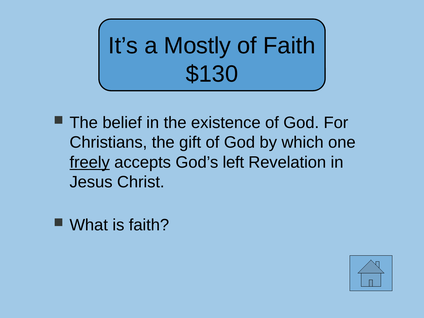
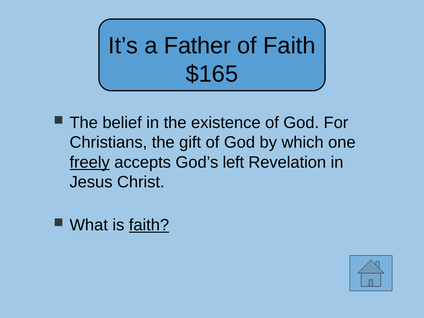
Mostly: Mostly -> Father (197, 46)
$130: $130 -> $165 (212, 74)
faith underline: none -> present (149, 225)
